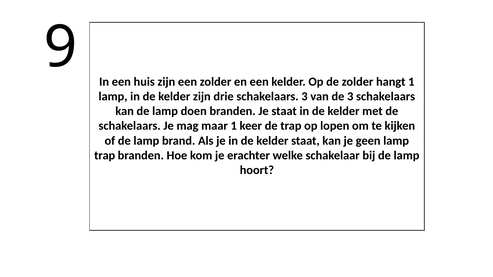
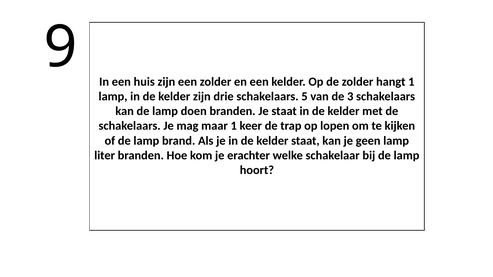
schakelaars 3: 3 -> 5 (305, 96)
trap: trap -> liter (105, 156)
